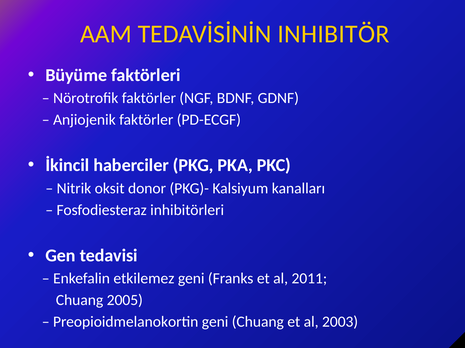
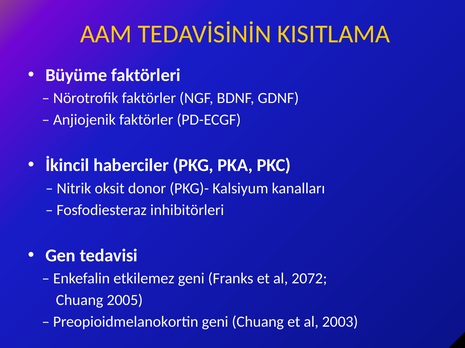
INHIBITÖR: INHIBITÖR -> KISITLAMA (334, 34)
2011: 2011 -> 2072 (309, 279)
